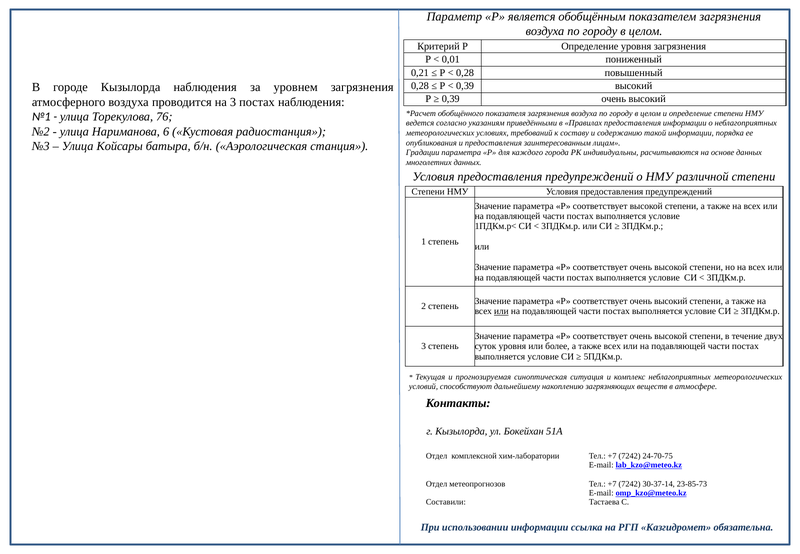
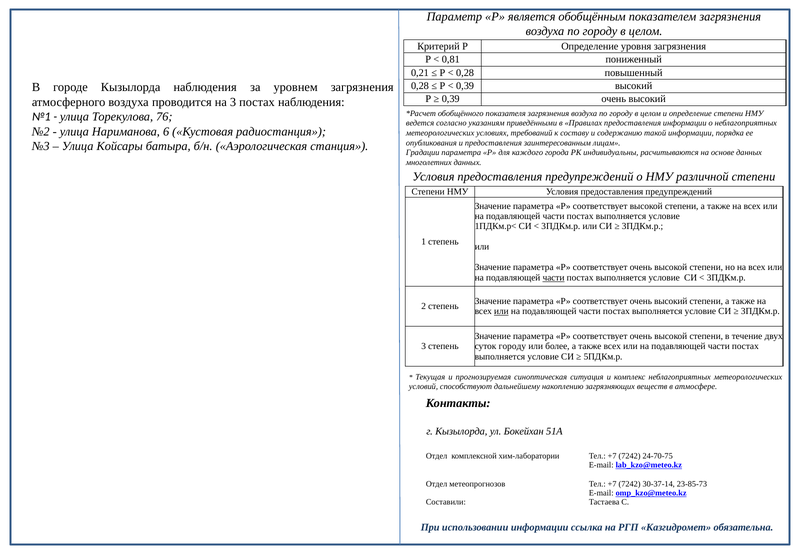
0,01: 0,01 -> 0,81 (451, 59)
части underline: none -> present (554, 278)
суток уровня: уровня -> городу (512, 346)
